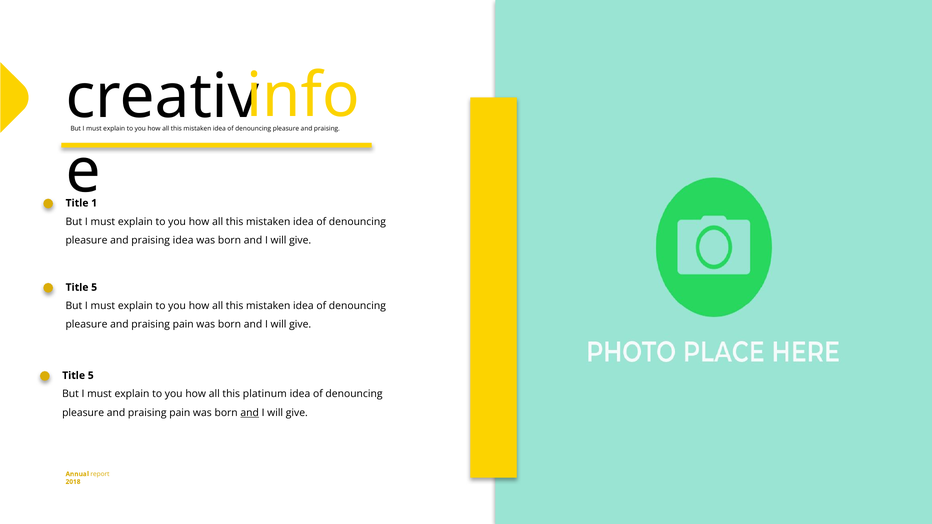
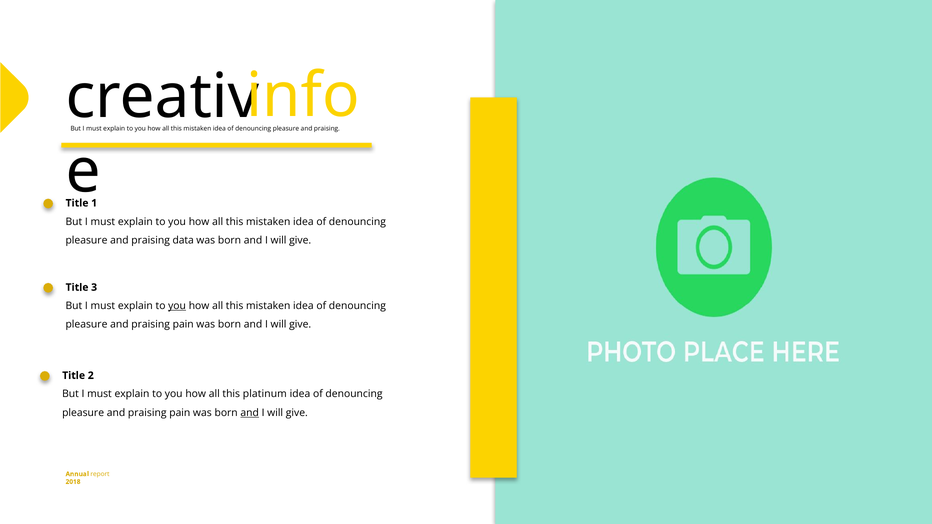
praising idea: idea -> data (183, 240)
5: 5 -> 3 (94, 287)
you underline: none -> present (177, 306)
5: 5 -> 2 (91, 376)
